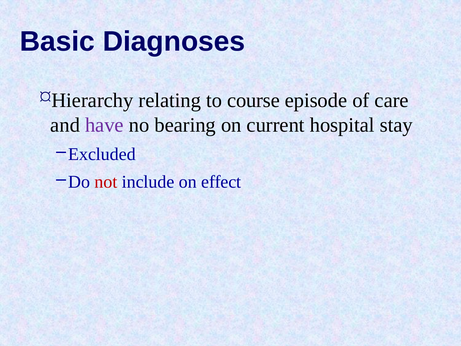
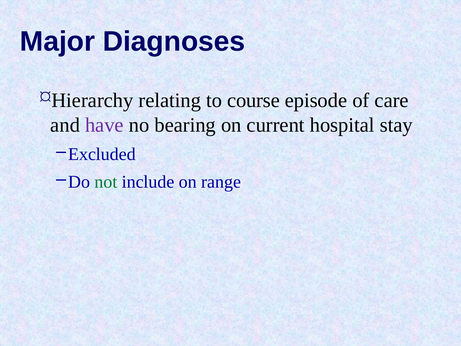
Basic: Basic -> Major (57, 42)
not colour: red -> green (106, 182)
effect: effect -> range (221, 182)
